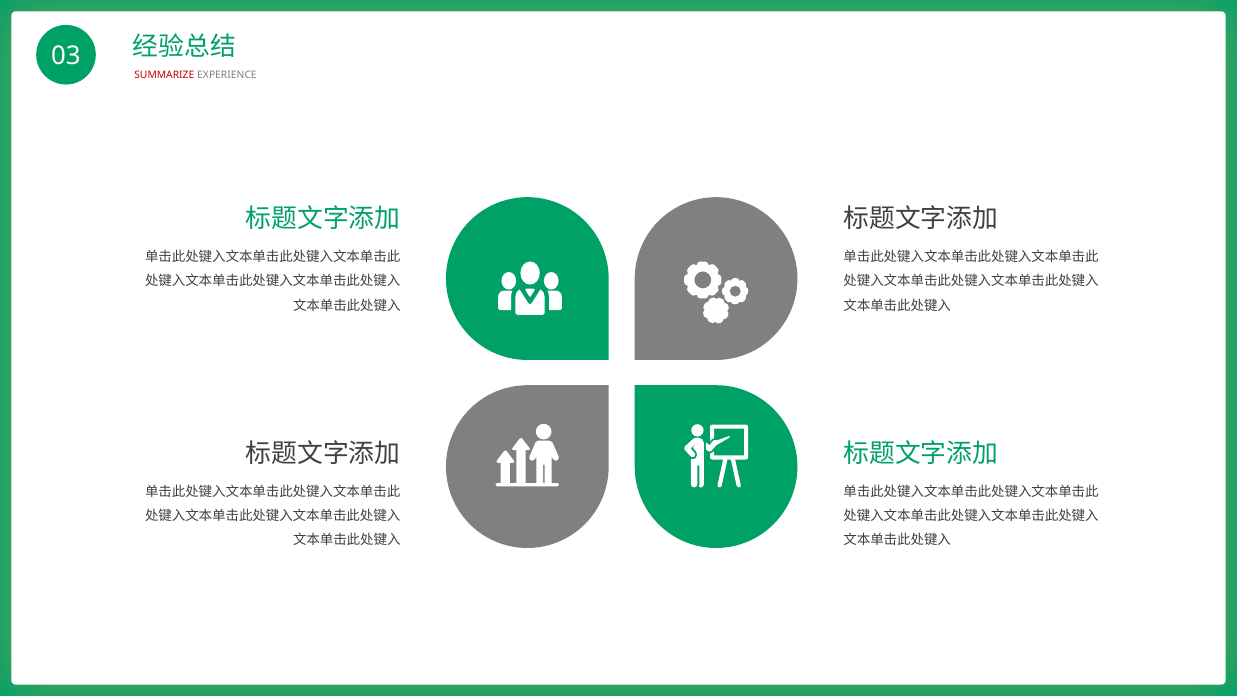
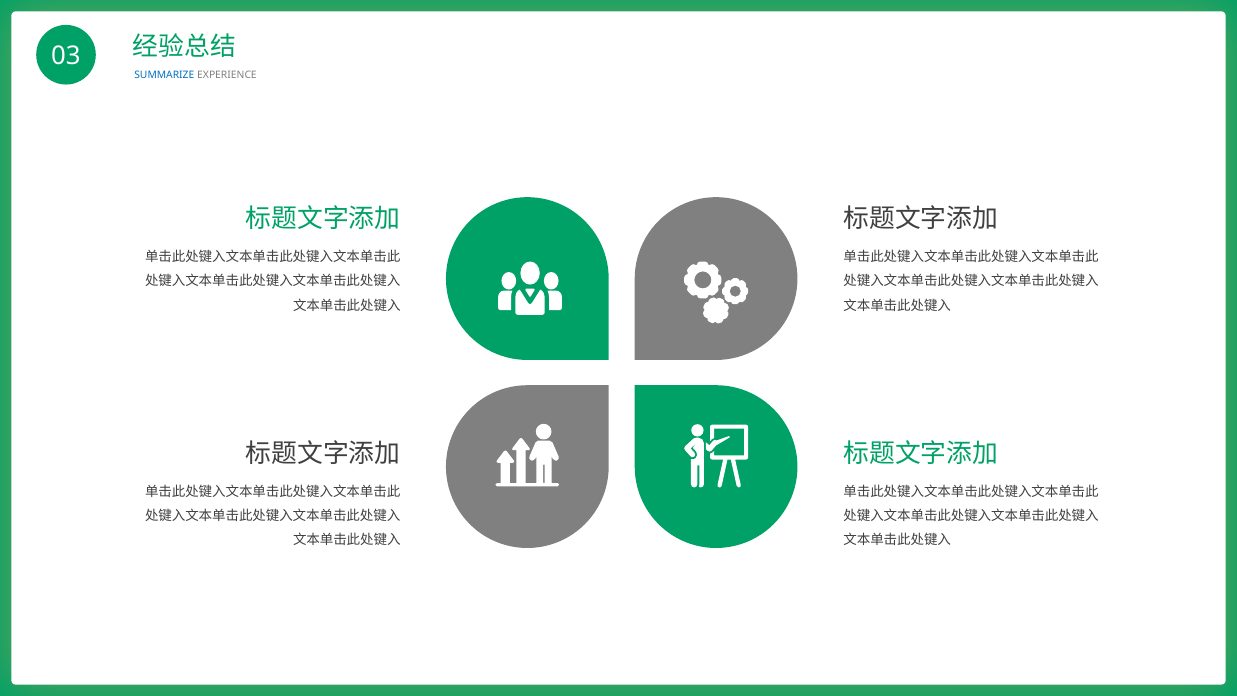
SUMMARIZE colour: red -> blue (164, 75)
